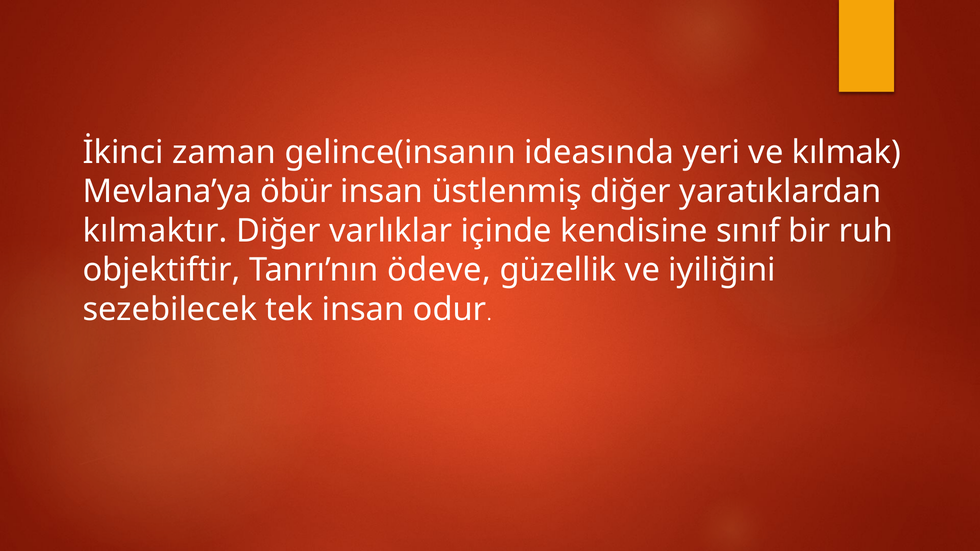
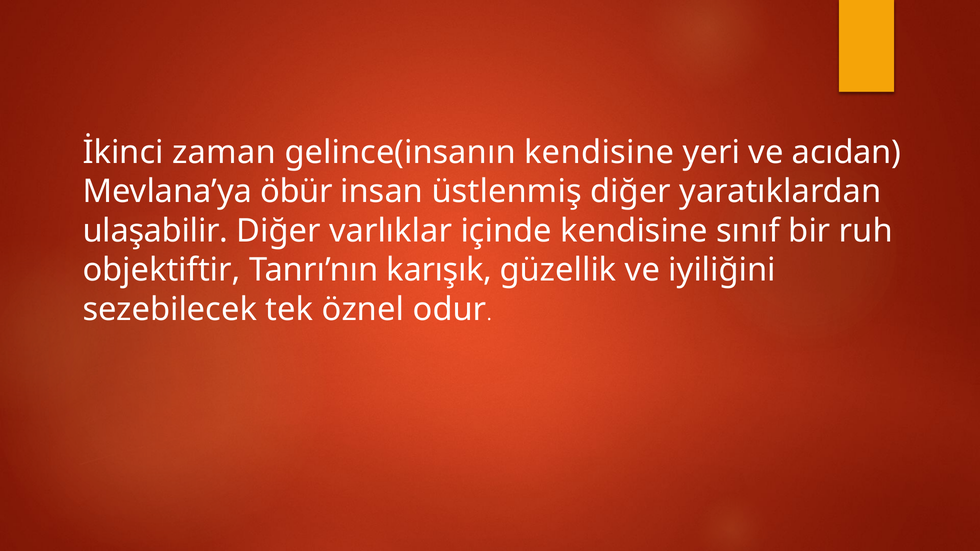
gelince(insanın ideasında: ideasında -> kendisine (599, 153)
kılmak: kılmak -> acıdan (847, 153)
kılmaktır: kılmaktır -> ulaşabilir (155, 231)
ödeve: ödeve -> karışık (439, 270)
tek insan: insan -> öznel (363, 309)
